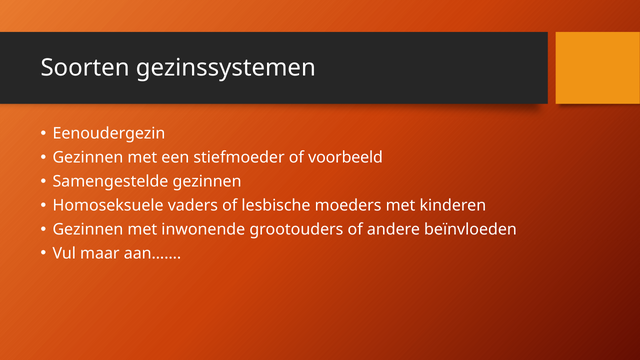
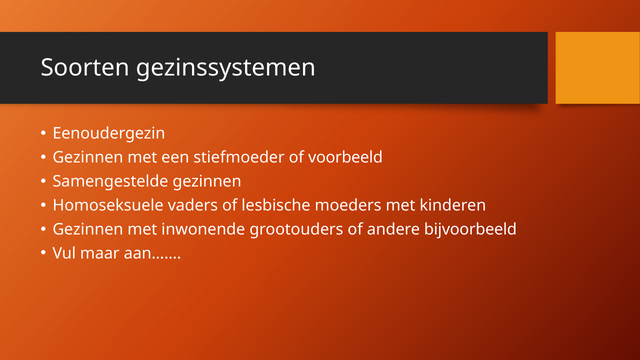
beïnvloeden: beïnvloeden -> bijvoorbeeld (471, 229)
